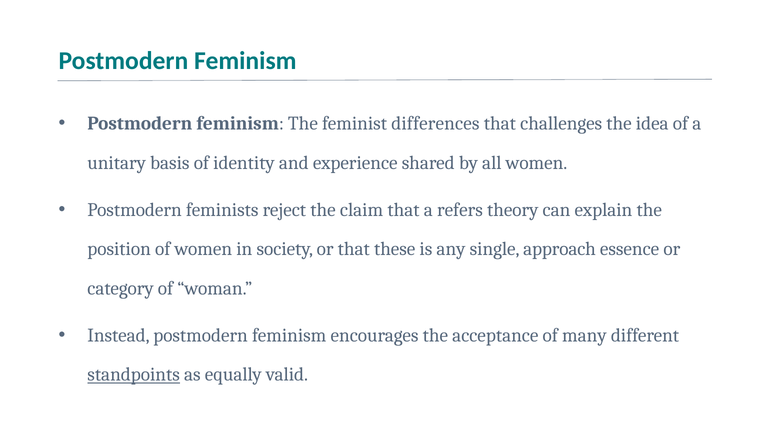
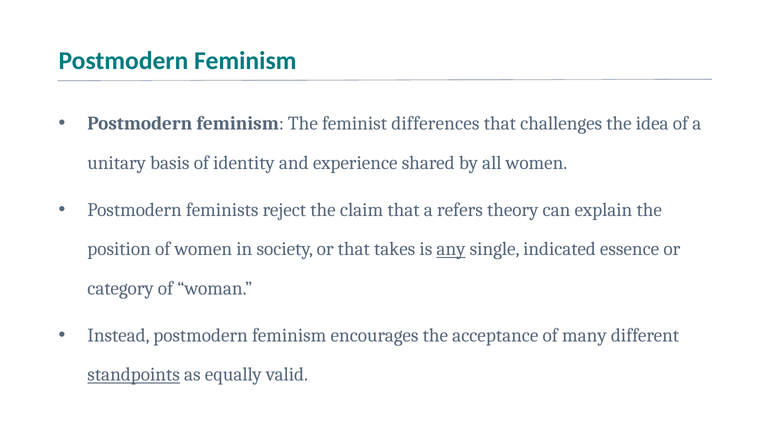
these: these -> takes (395, 249)
any underline: none -> present (451, 249)
approach: approach -> indicated (560, 249)
